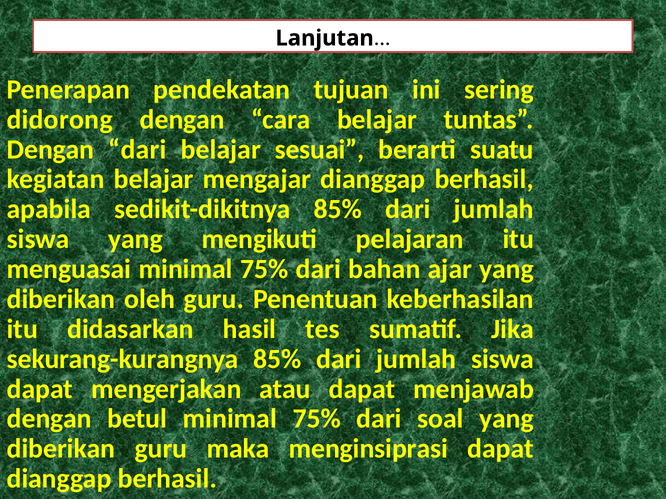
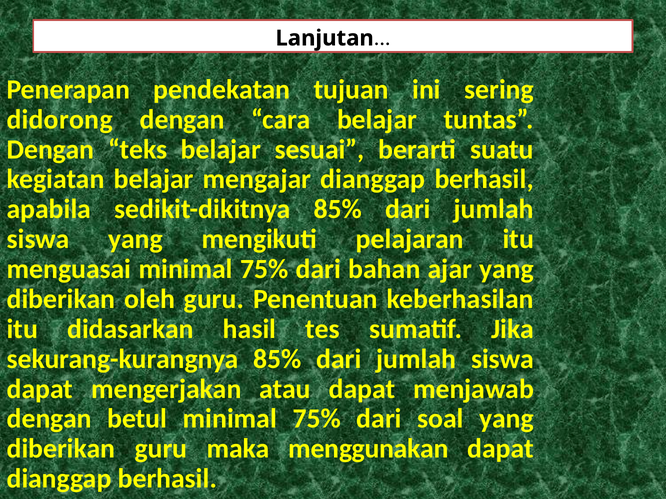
Dengan dari: dari -> teks (138, 150)
menginsiprasi: menginsiprasi -> menggunakan (369, 449)
